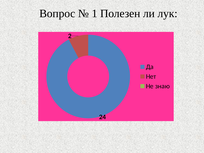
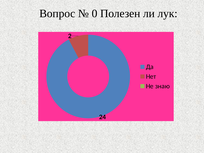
1: 1 -> 0 (95, 13)
